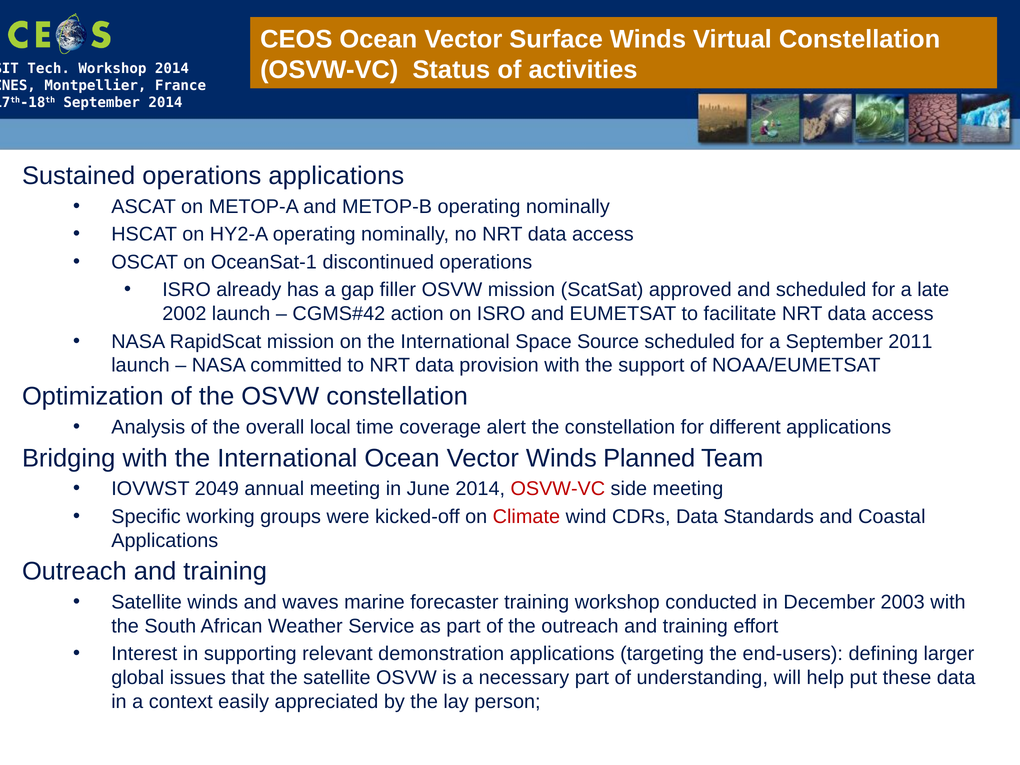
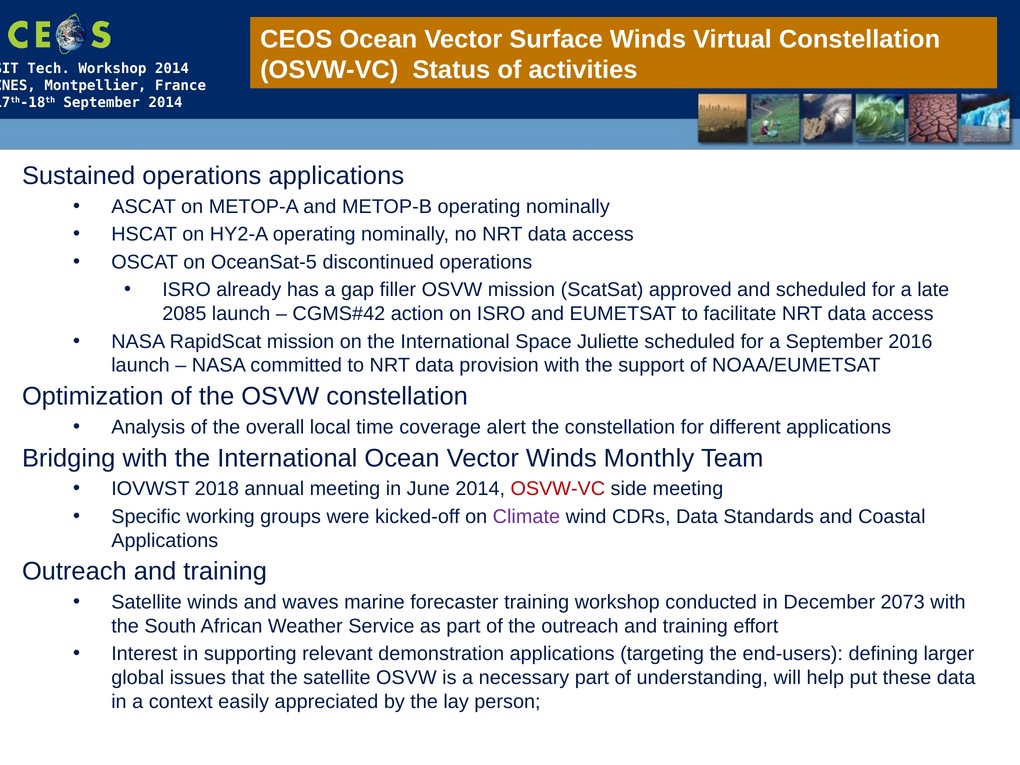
OceanSat-1: OceanSat-1 -> OceanSat-5 (264, 262)
2002: 2002 -> 2085 (184, 314)
Source: Source -> Juliette (608, 341)
2011: 2011 -> 2016 (910, 341)
Planned: Planned -> Monthly (649, 458)
2049: 2049 -> 2018 (217, 489)
Climate colour: red -> purple (526, 517)
2003: 2003 -> 2073 (903, 602)
